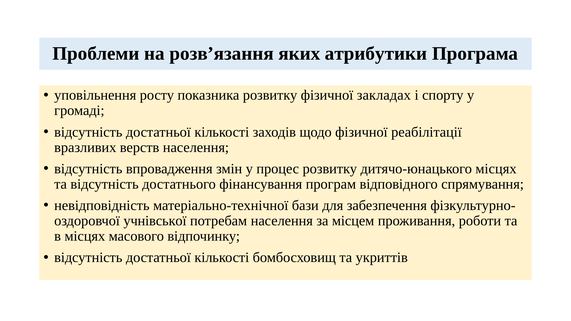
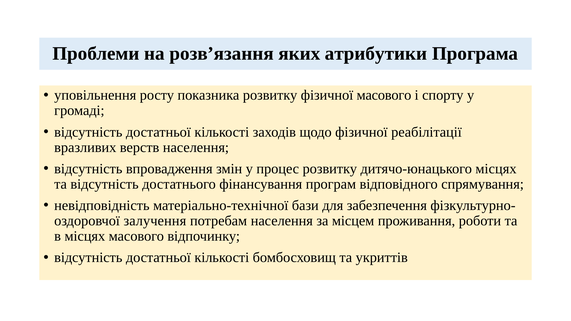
фізичної закладах: закладах -> масового (384, 95)
учнівської: учнівської -> залучення (155, 221)
